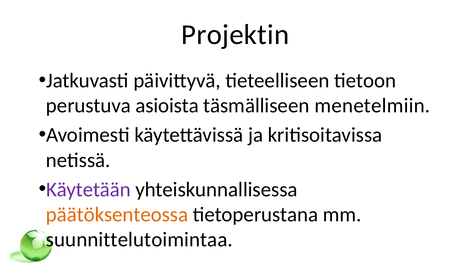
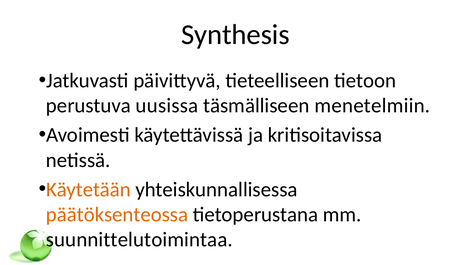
Projektin: Projektin -> Synthesis (235, 35)
asioista: asioista -> uusissa (167, 106)
Käytetään colour: purple -> orange (88, 189)
